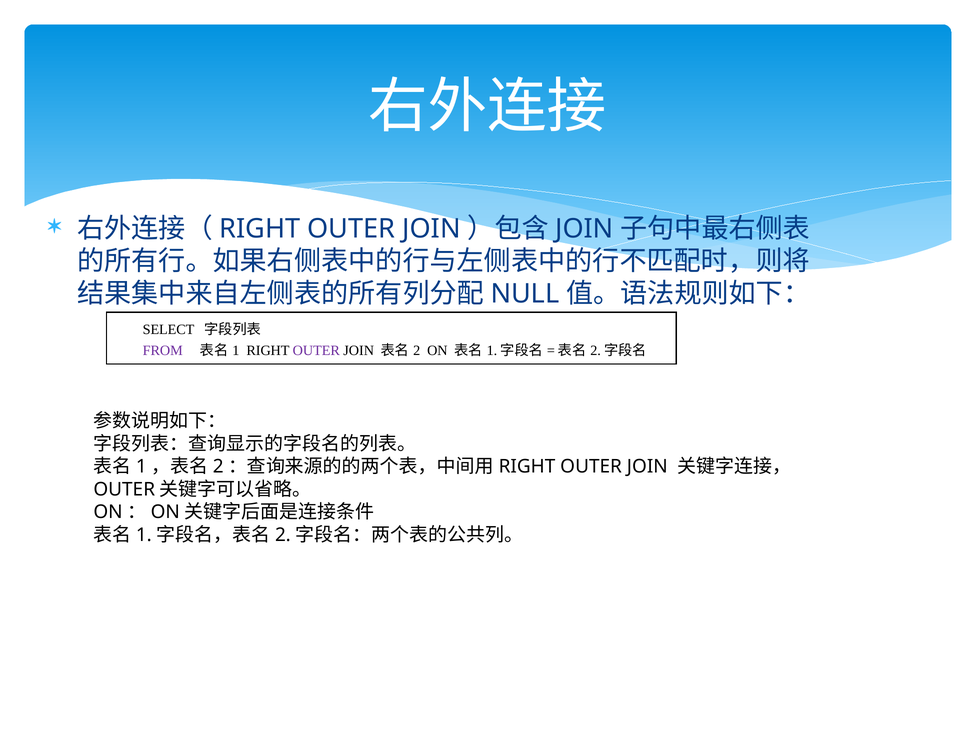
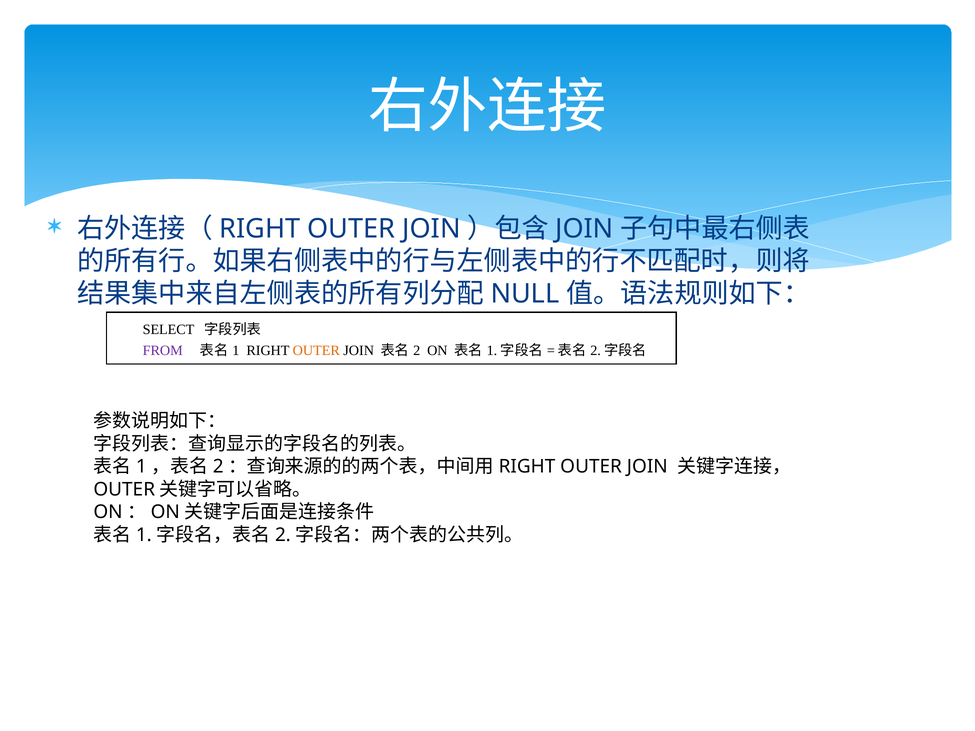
OUTER colour: purple -> orange (316, 351)
